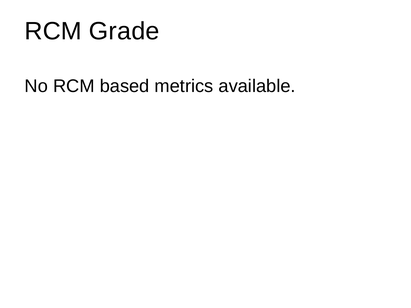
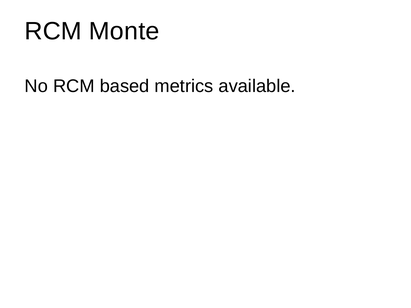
Grade: Grade -> Monte (124, 31)
